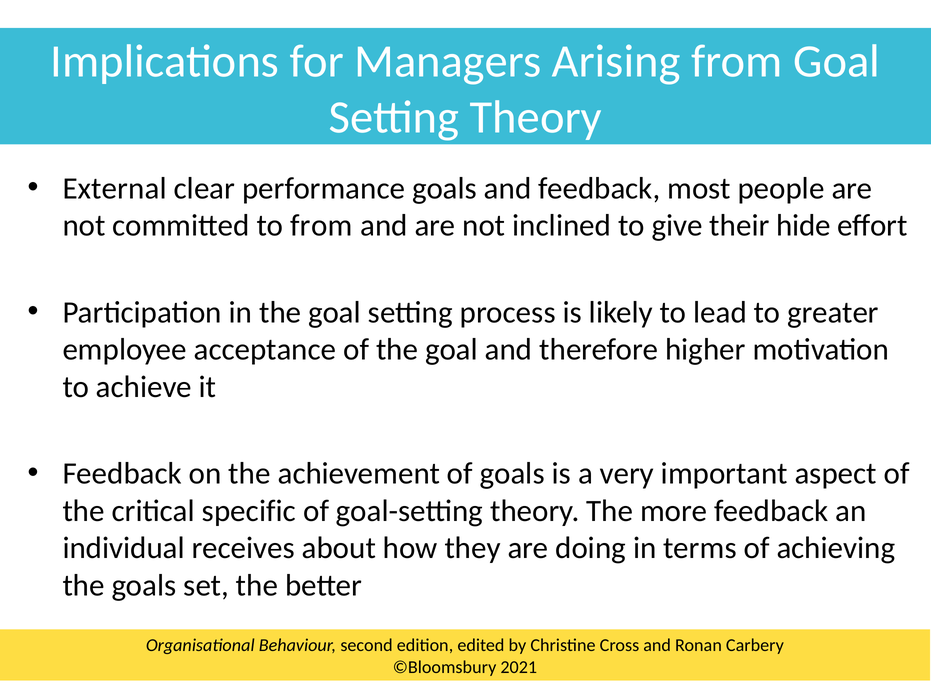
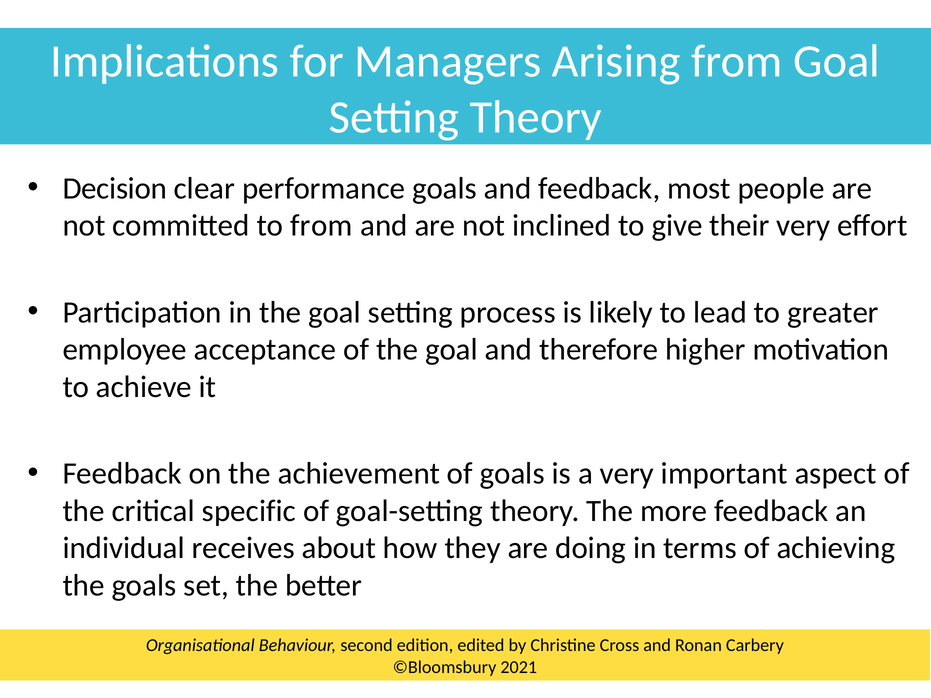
External: External -> Decision (115, 188)
their hide: hide -> very (803, 226)
